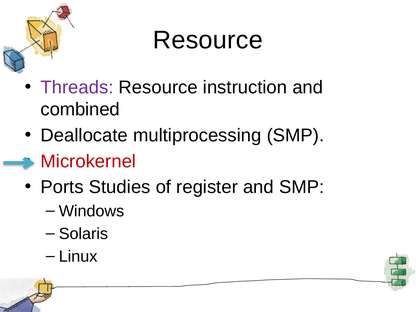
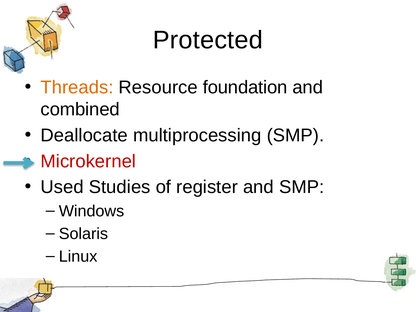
Resource: Resource -> Protected (208, 40)
Threads colour: purple -> orange (77, 87)
instruction: instruction -> foundation (245, 87)
Ports: Ports -> Used (62, 187)
